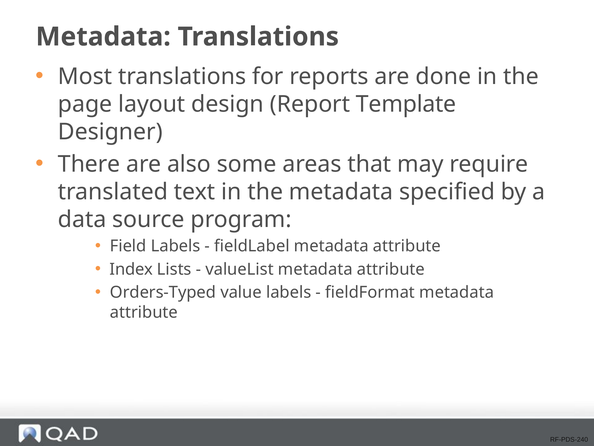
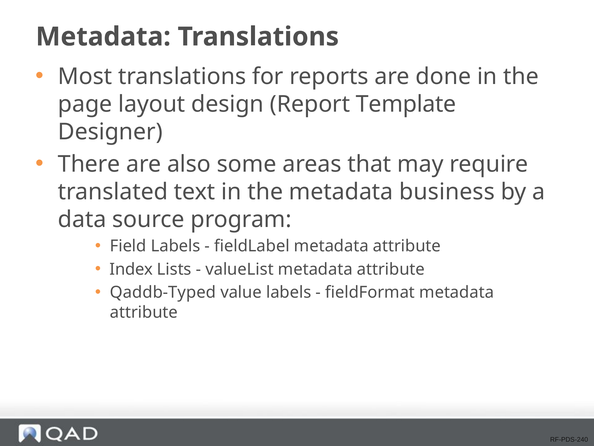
specified: specified -> business (447, 192)
Orders-Typed: Orders-Typed -> Qaddb-Typed (163, 292)
